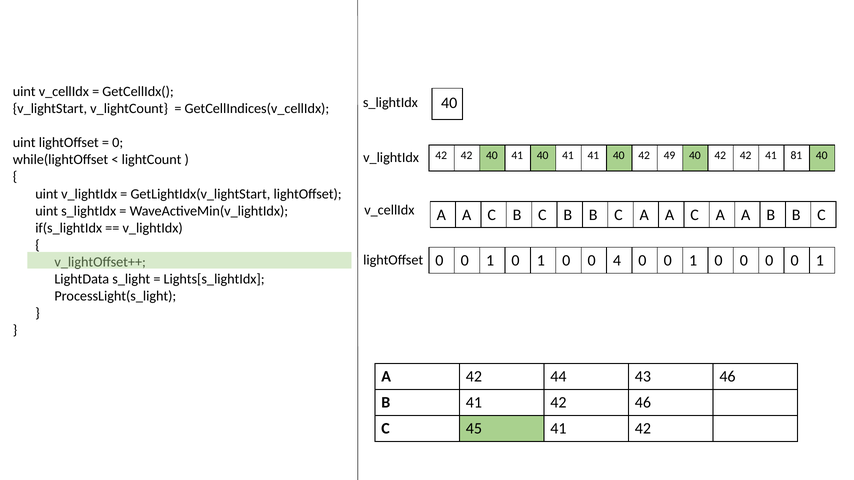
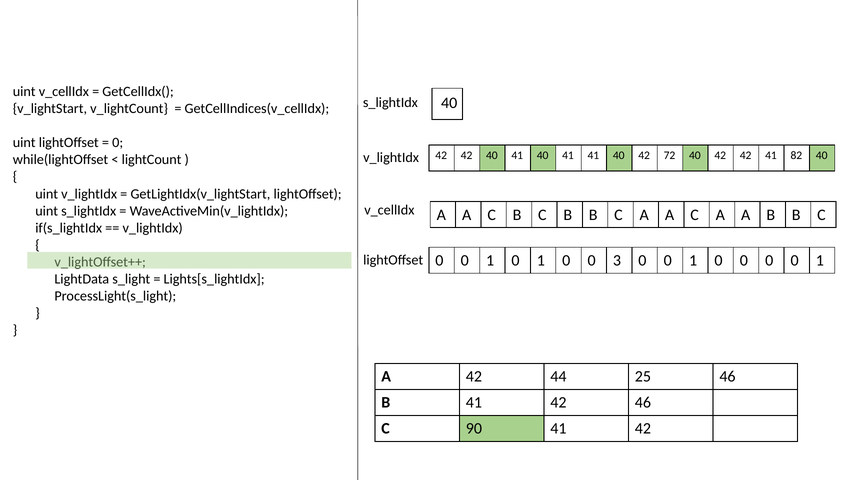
49: 49 -> 72 (670, 155)
81: 81 -> 82 (796, 155)
4: 4 -> 3 (617, 261)
43: 43 -> 25 (643, 377)
45: 45 -> 90 (474, 429)
